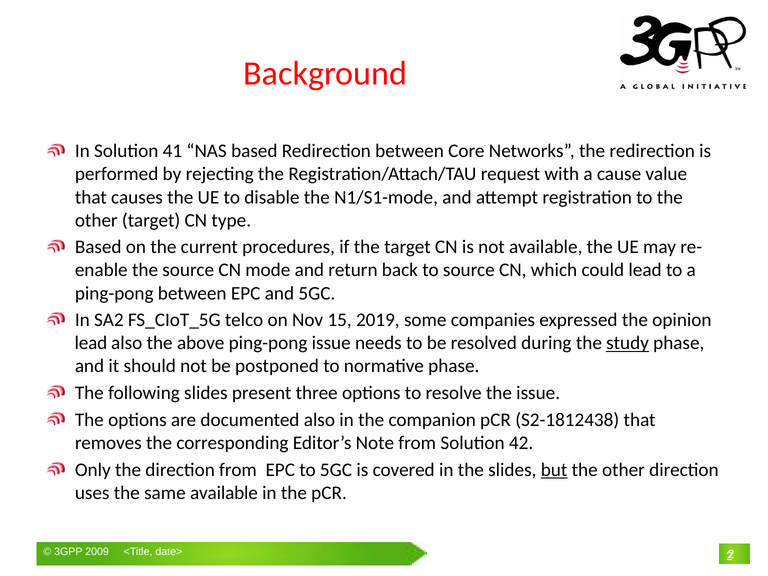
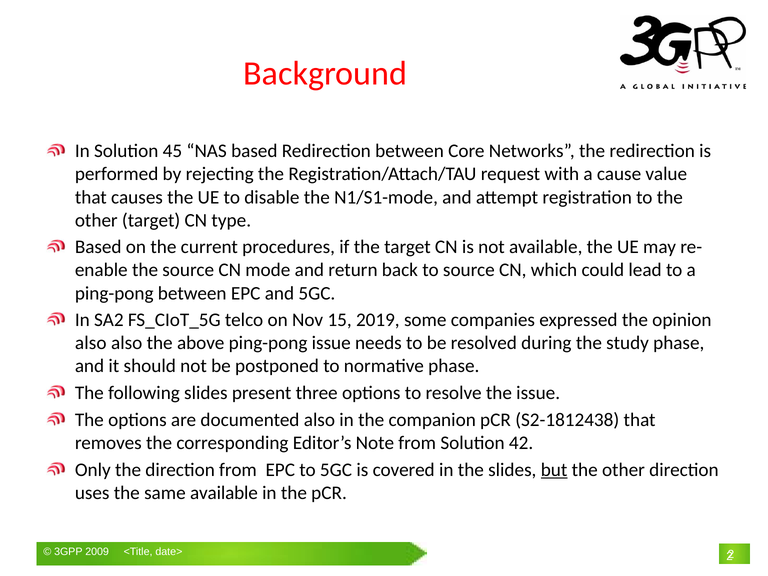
41: 41 -> 45 (172, 151)
lead: lead -> also (91, 343)
study underline: present -> none (628, 343)
